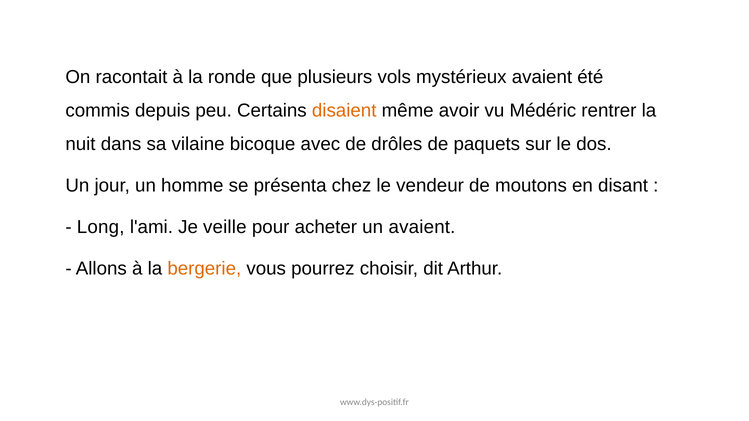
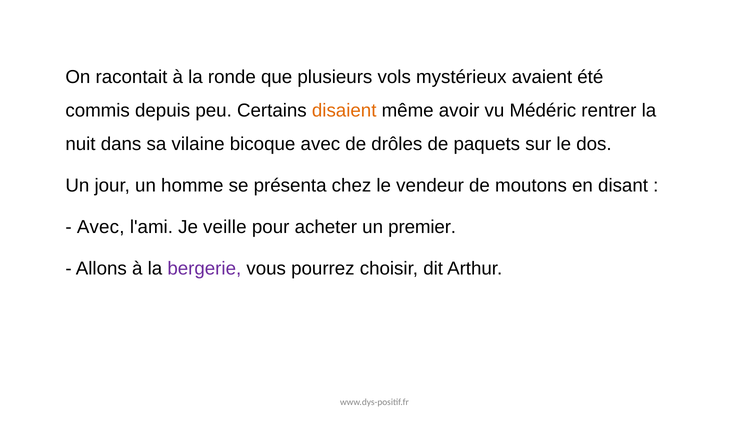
Long: Long -> Avec (101, 227)
un avaient: avaient -> premier (422, 227)
bergerie colour: orange -> purple (204, 269)
